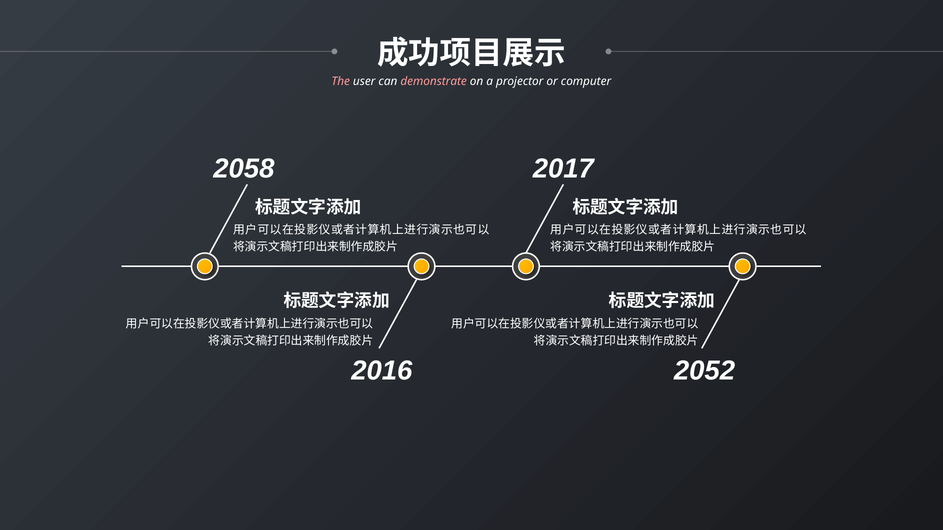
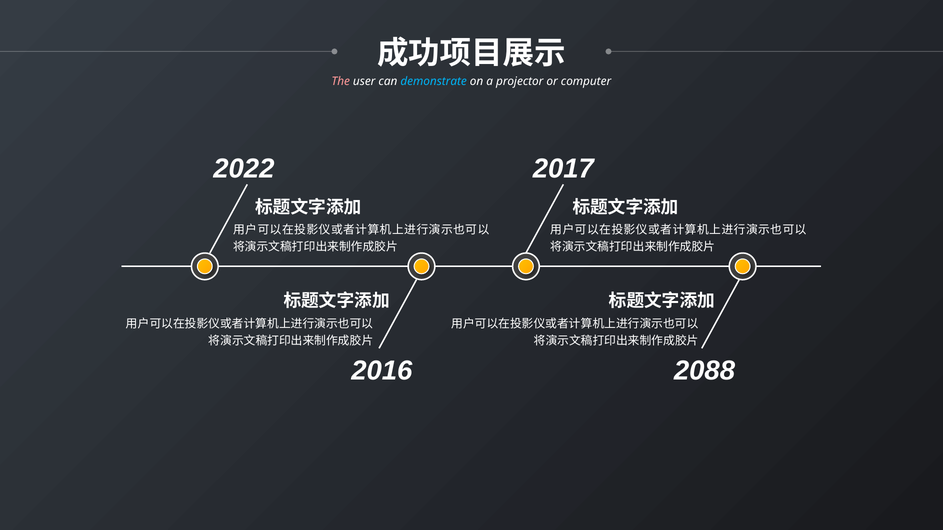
demonstrate colour: pink -> light blue (434, 81)
2058: 2058 -> 2022 (244, 169)
2052: 2052 -> 2088 (705, 371)
